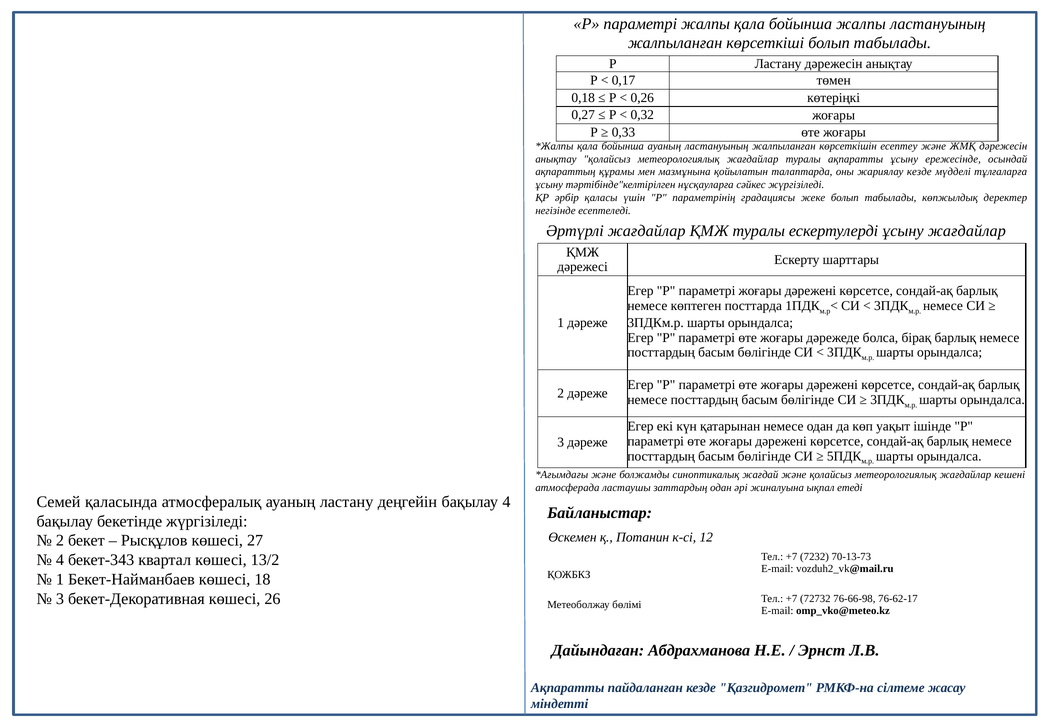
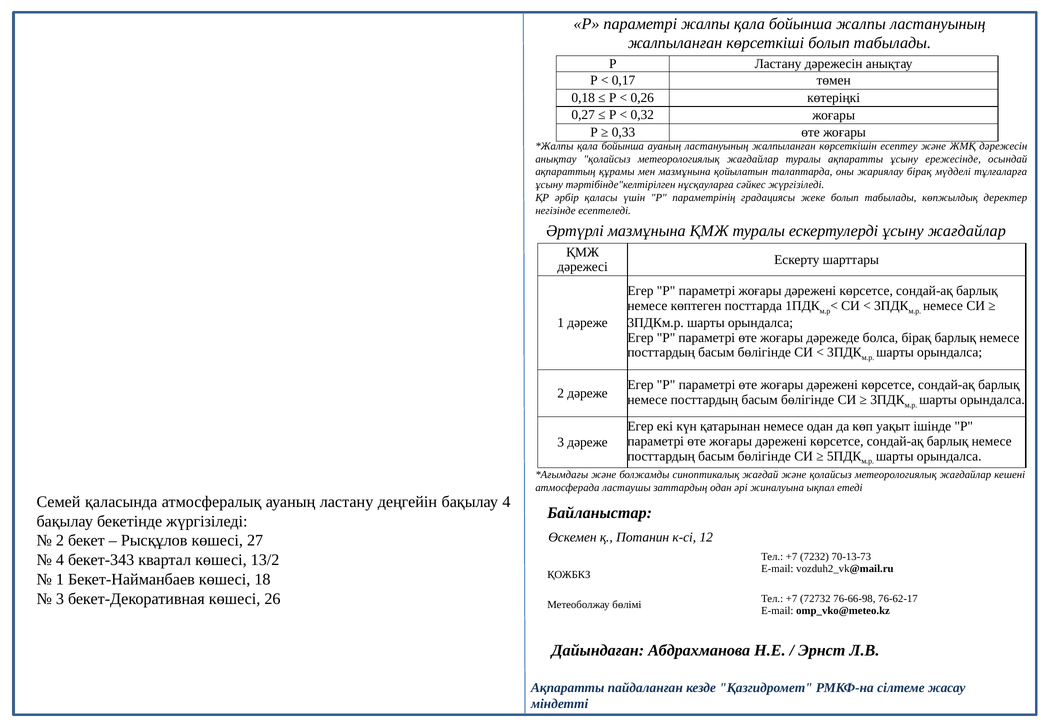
жариялау кезде: кезде -> бірақ (919, 172)
Әртүрлі жағдайлар: жағдайлар -> мазмұнына (647, 231)
